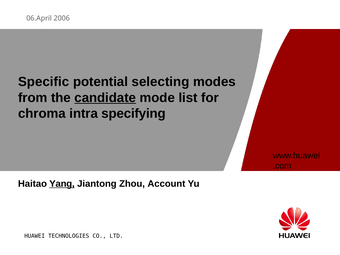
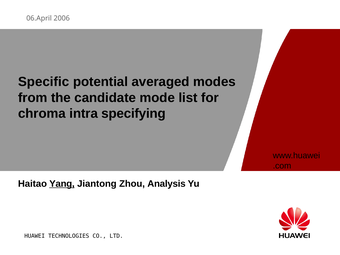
selecting: selecting -> averaged (161, 82)
candidate underline: present -> none (105, 98)
Account: Account -> Analysis (166, 184)
